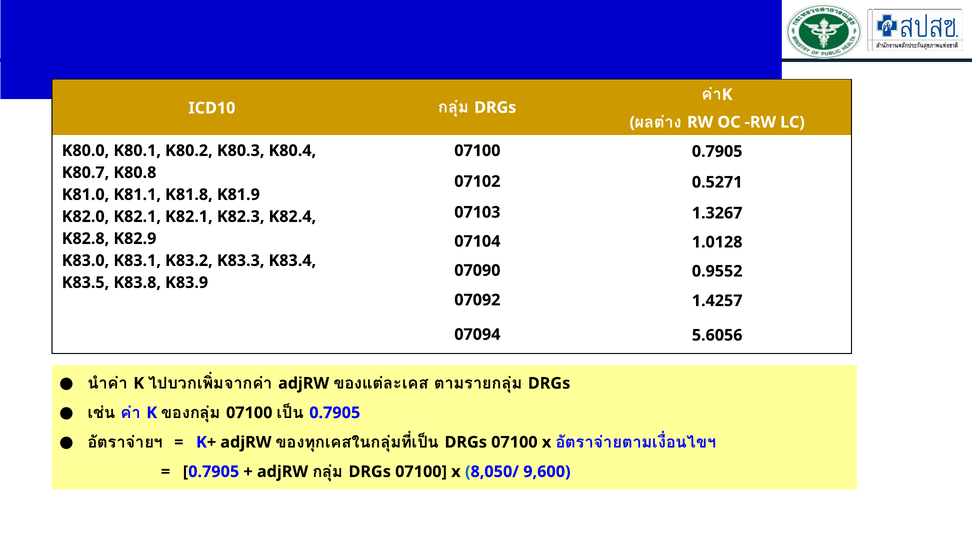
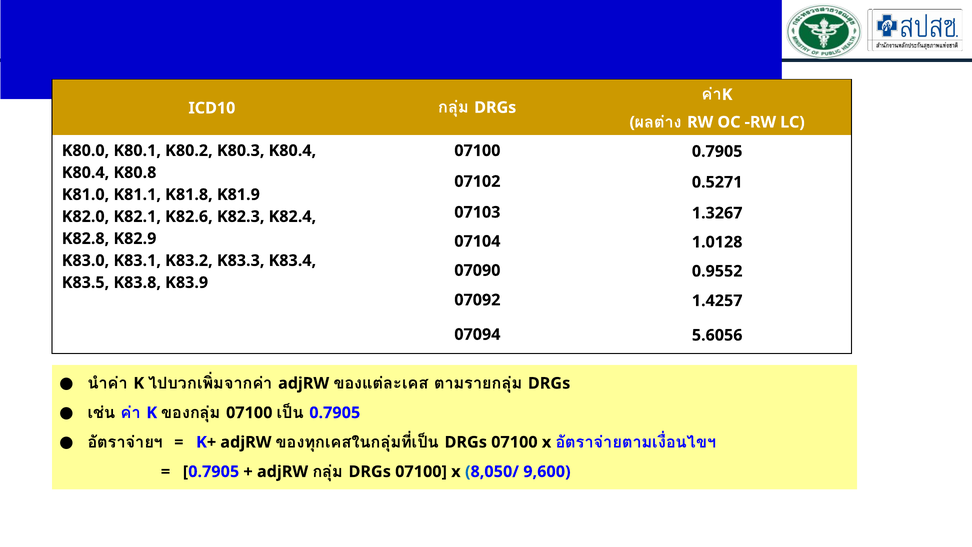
K80.7: K80.7 -> K80.4 (85, 173)
K82.1 K82.1: K82.1 -> K82.6 (189, 216)
